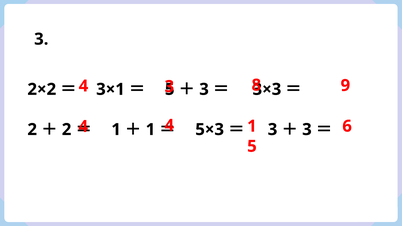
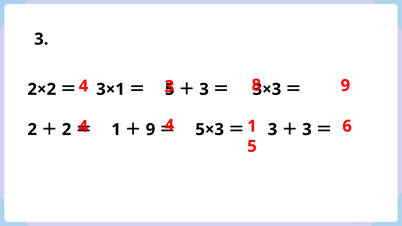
1: 1 -> 9 (150, 130)
